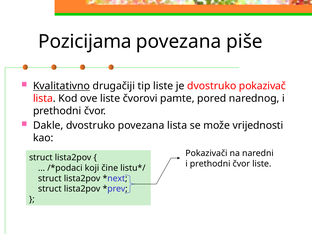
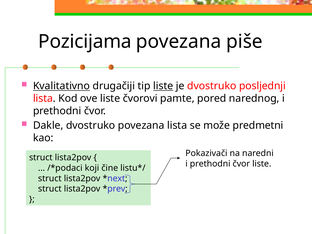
liste underline: none -> present (163, 86)
pokazivač: pokazivač -> posljednji (262, 86)
vrijednosti: vrijednosti -> predmetni (258, 126)
